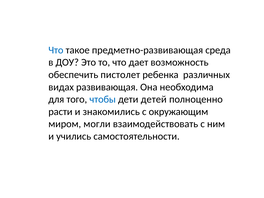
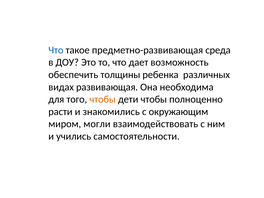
пистолет: пистолет -> толщины (120, 75)
чтобы colour: blue -> orange (103, 99)
дети детей: детей -> чтобы (154, 99)
